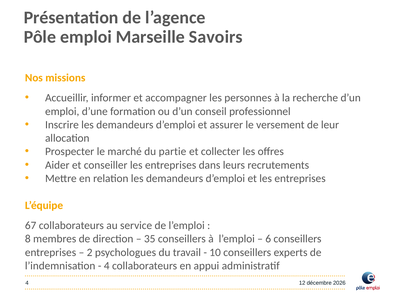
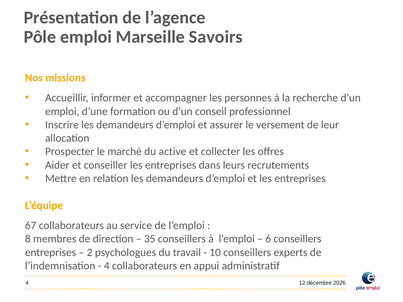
partie: partie -> active (173, 152)
